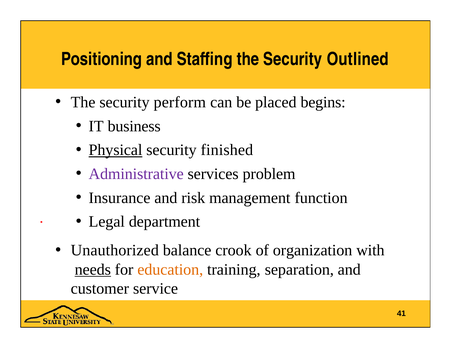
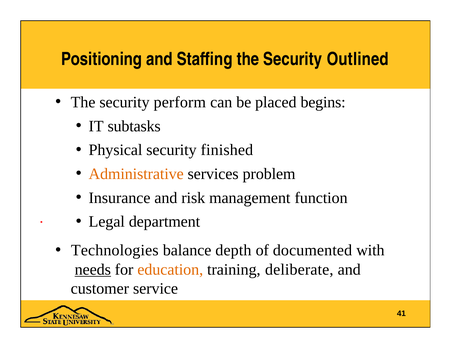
business: business -> subtasks (134, 126)
Physical underline: present -> none (116, 150)
Administrative colour: purple -> orange (136, 174)
Unauthorized: Unauthorized -> Technologies (115, 251)
crook: crook -> depth (233, 251)
organization: organization -> documented (312, 251)
separation: separation -> deliberate (299, 270)
